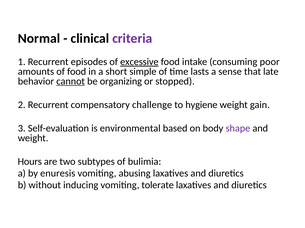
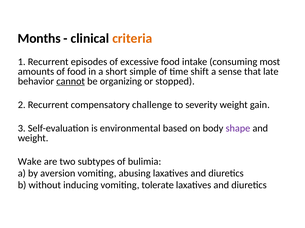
Normal: Normal -> Months (39, 39)
criteria colour: purple -> orange (132, 39)
excessive underline: present -> none (139, 62)
poor: poor -> most (270, 62)
lasts: lasts -> shift (200, 72)
hygiene: hygiene -> severity (201, 105)
Hours: Hours -> Wake (30, 162)
enuresis: enuresis -> aversion (58, 174)
